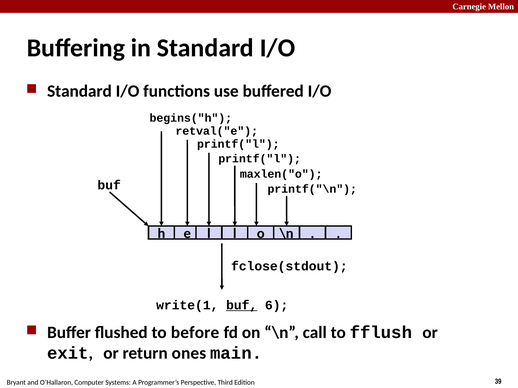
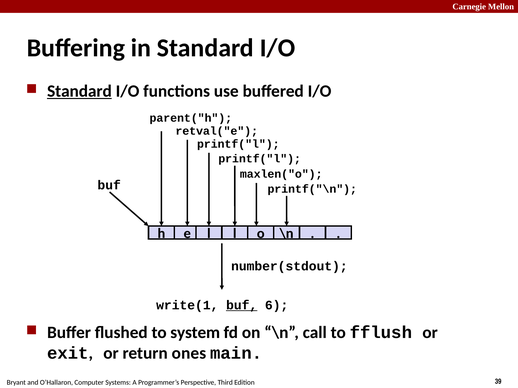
Standard underline: none -> present (79, 91)
begins("h: begins("h -> parent("h (191, 118)
fclose(stdout: fclose(stdout -> number(stdout (289, 267)
before: before -> system (195, 333)
